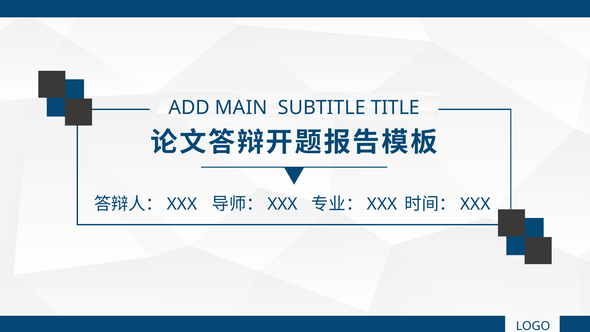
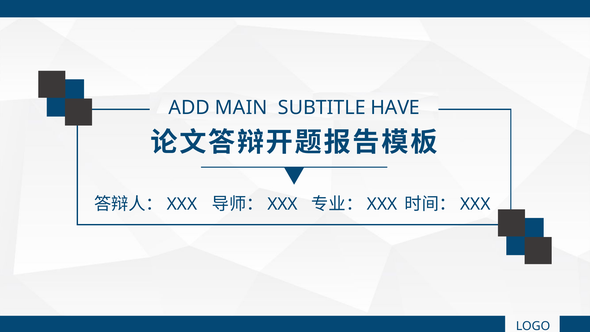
TITLE: TITLE -> HAVE (395, 108)
